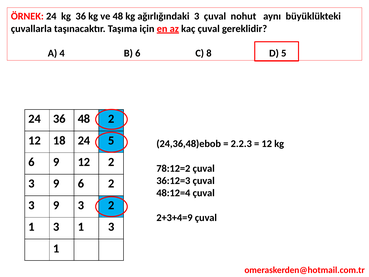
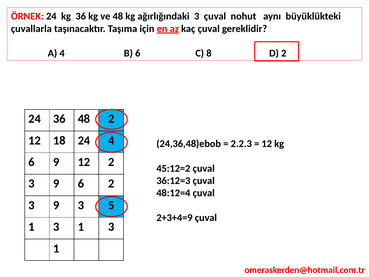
D 5: 5 -> 2 (284, 53)
24 5: 5 -> 4 (111, 140)
78:12=2: 78:12=2 -> 45:12=2 (173, 168)
3 2: 2 -> 5 (111, 205)
